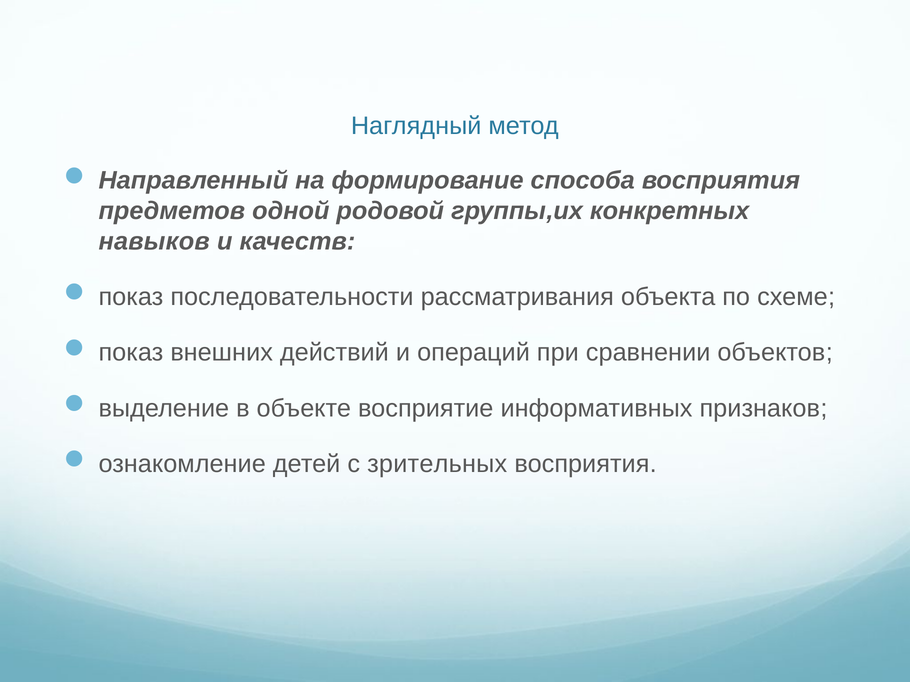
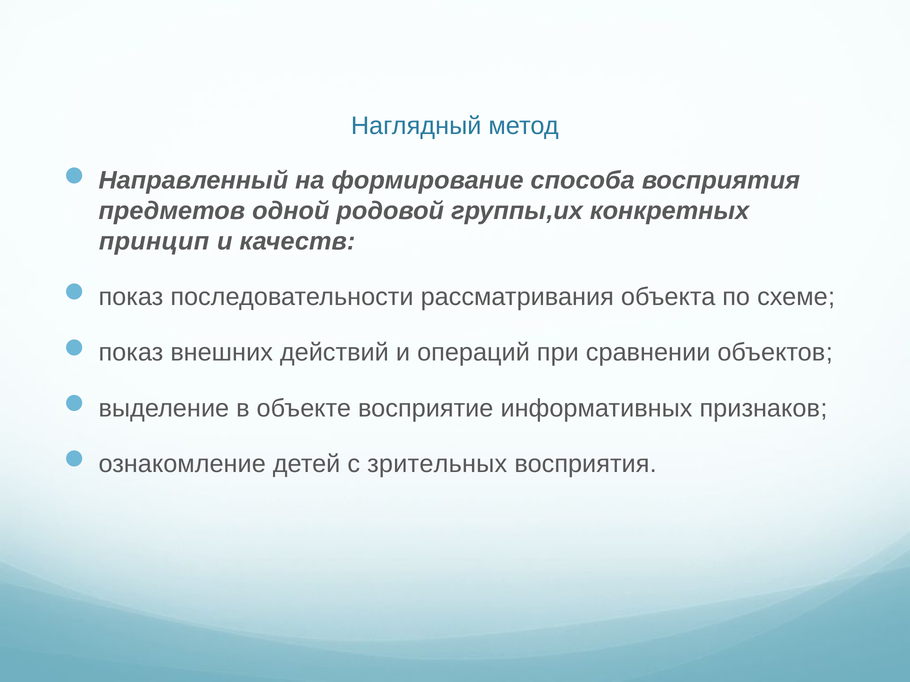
навыков: навыков -> принцип (154, 242)
